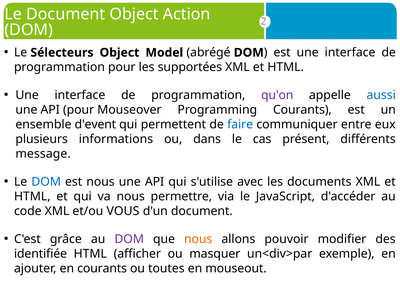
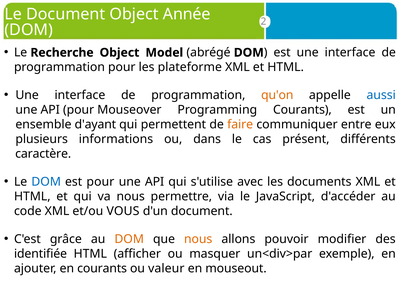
Action: Action -> Année (187, 14)
Sélecteurs: Sélecteurs -> Recherche (62, 53)
supportées: supportées -> plateforme (190, 67)
qu'on colour: purple -> orange (277, 95)
d'event: d'event -> d'ayant (95, 125)
faire colour: blue -> orange (240, 125)
message: message -> caractère (43, 154)
est nous: nous -> pour (100, 182)
DOM colour: purple -> orange (129, 239)
toutes: toutes -> valeur (166, 269)
